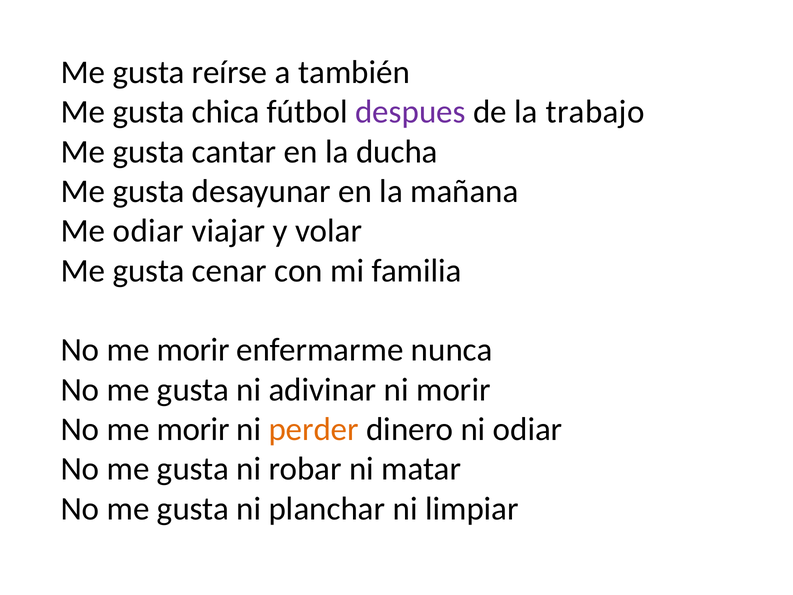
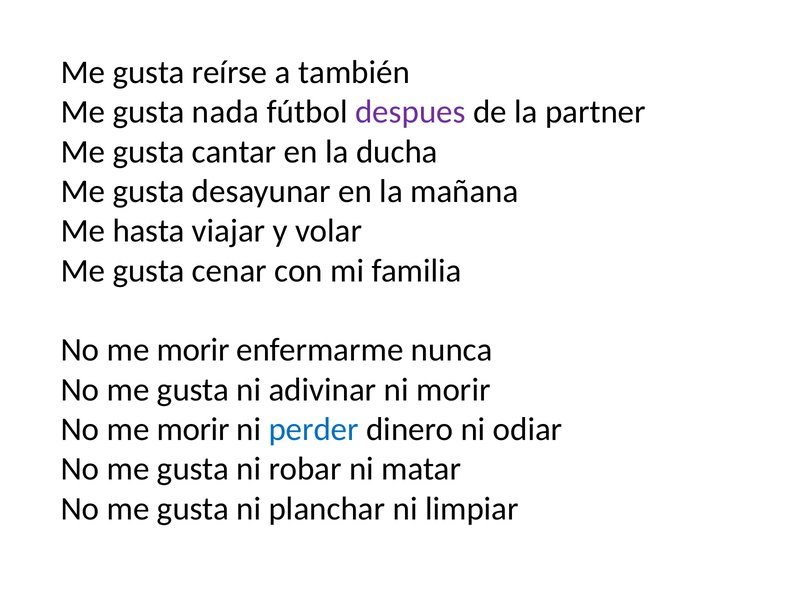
chica: chica -> nada (226, 112)
trabajo: trabajo -> partner (595, 112)
Me odiar: odiar -> hasta (149, 231)
perder colour: orange -> blue (314, 429)
